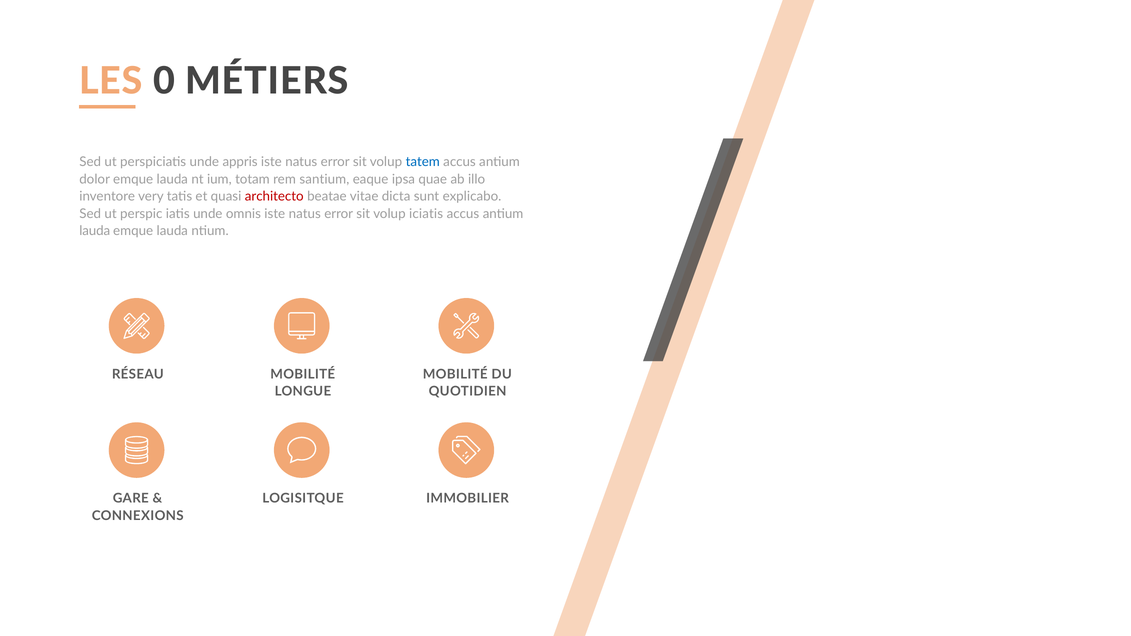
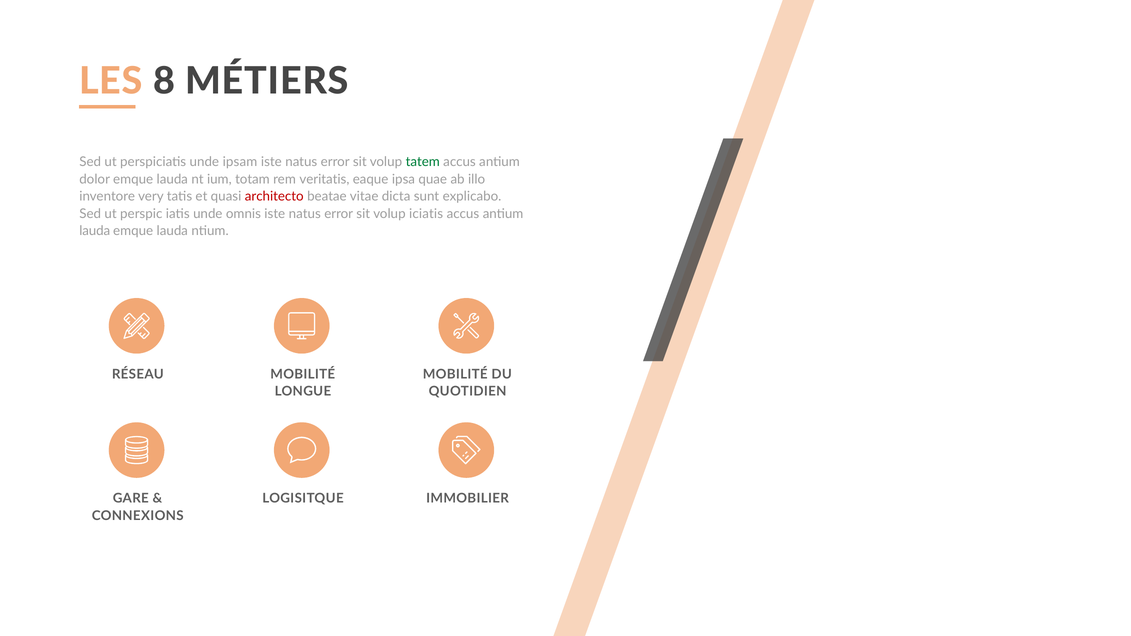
0: 0 -> 8 (164, 81)
appris: appris -> ipsam (240, 162)
tatem colour: blue -> green (423, 162)
santium: santium -> veritatis (324, 179)
